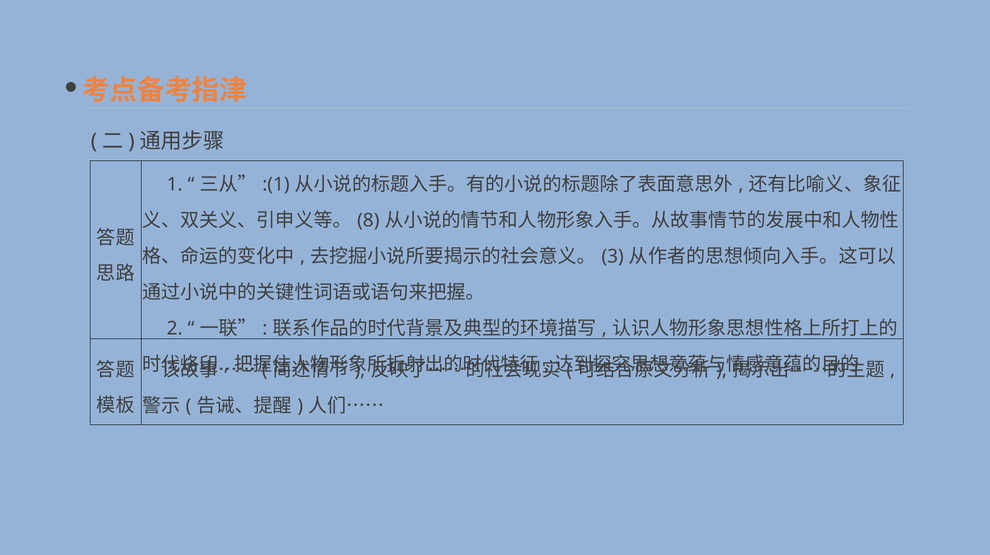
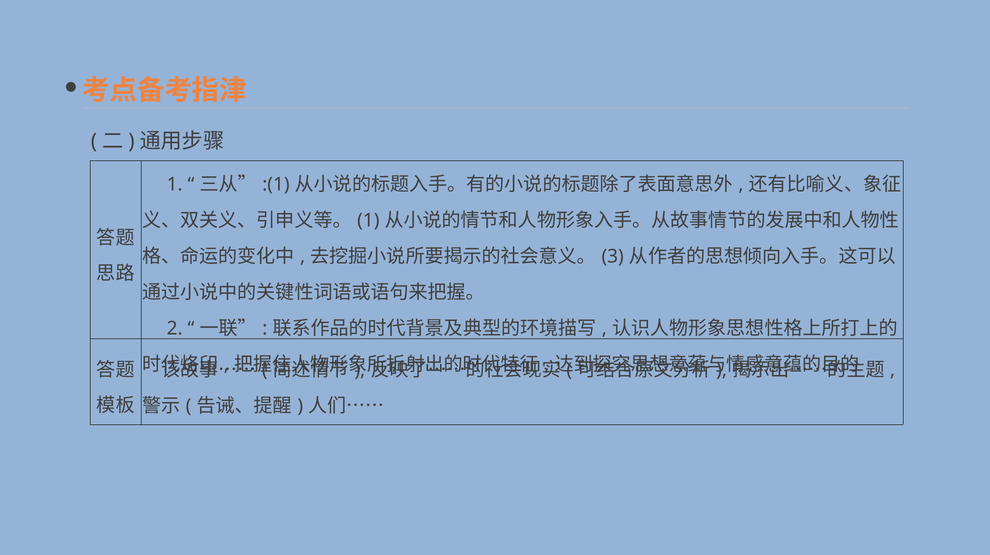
8: 8 -> 1 (368, 221)
